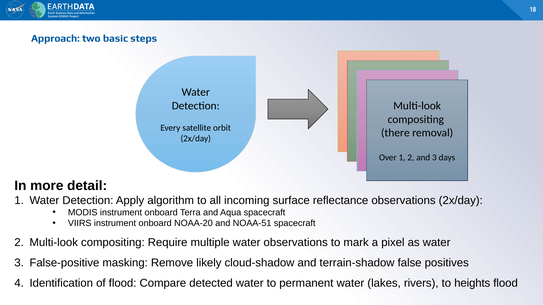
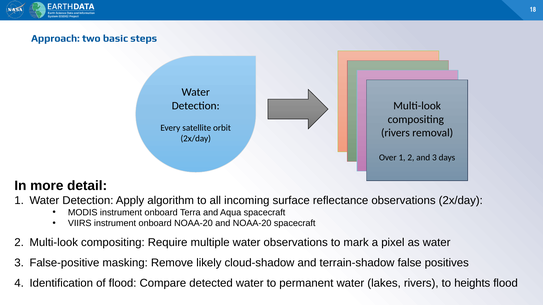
there: there -> rivers (395, 133)
and NOAA-51: NOAA-51 -> NOAA-20 (252, 224)
